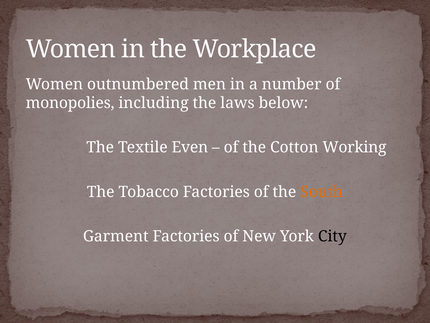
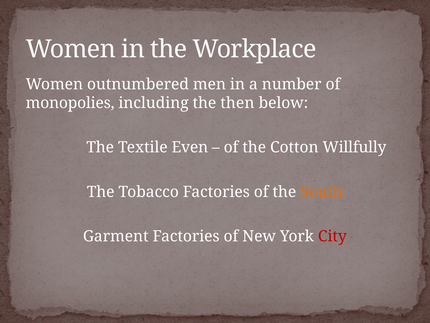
laws: laws -> then (237, 103)
Working: Working -> Willfully (354, 147)
City colour: black -> red (332, 236)
